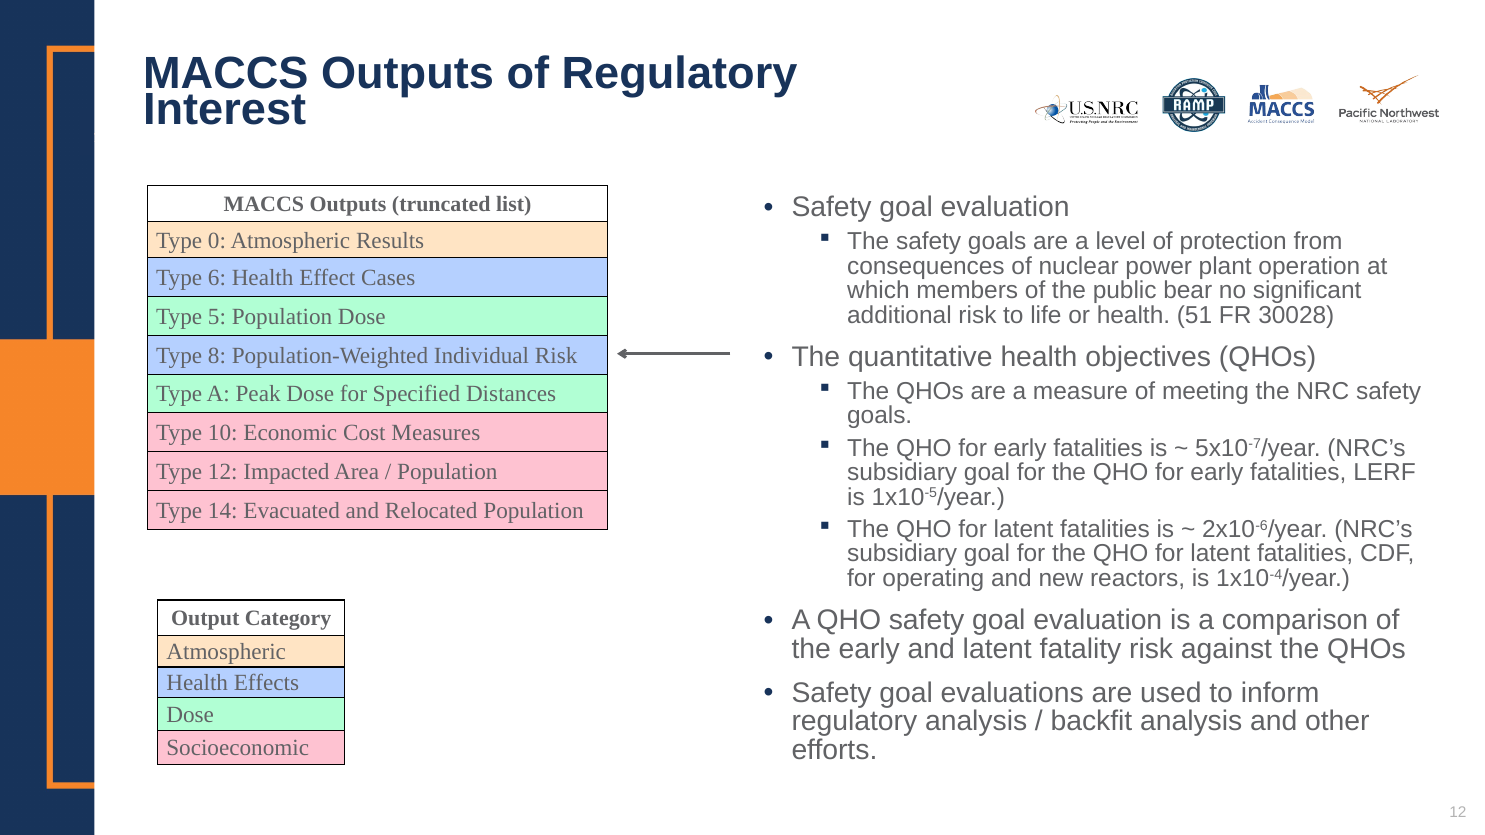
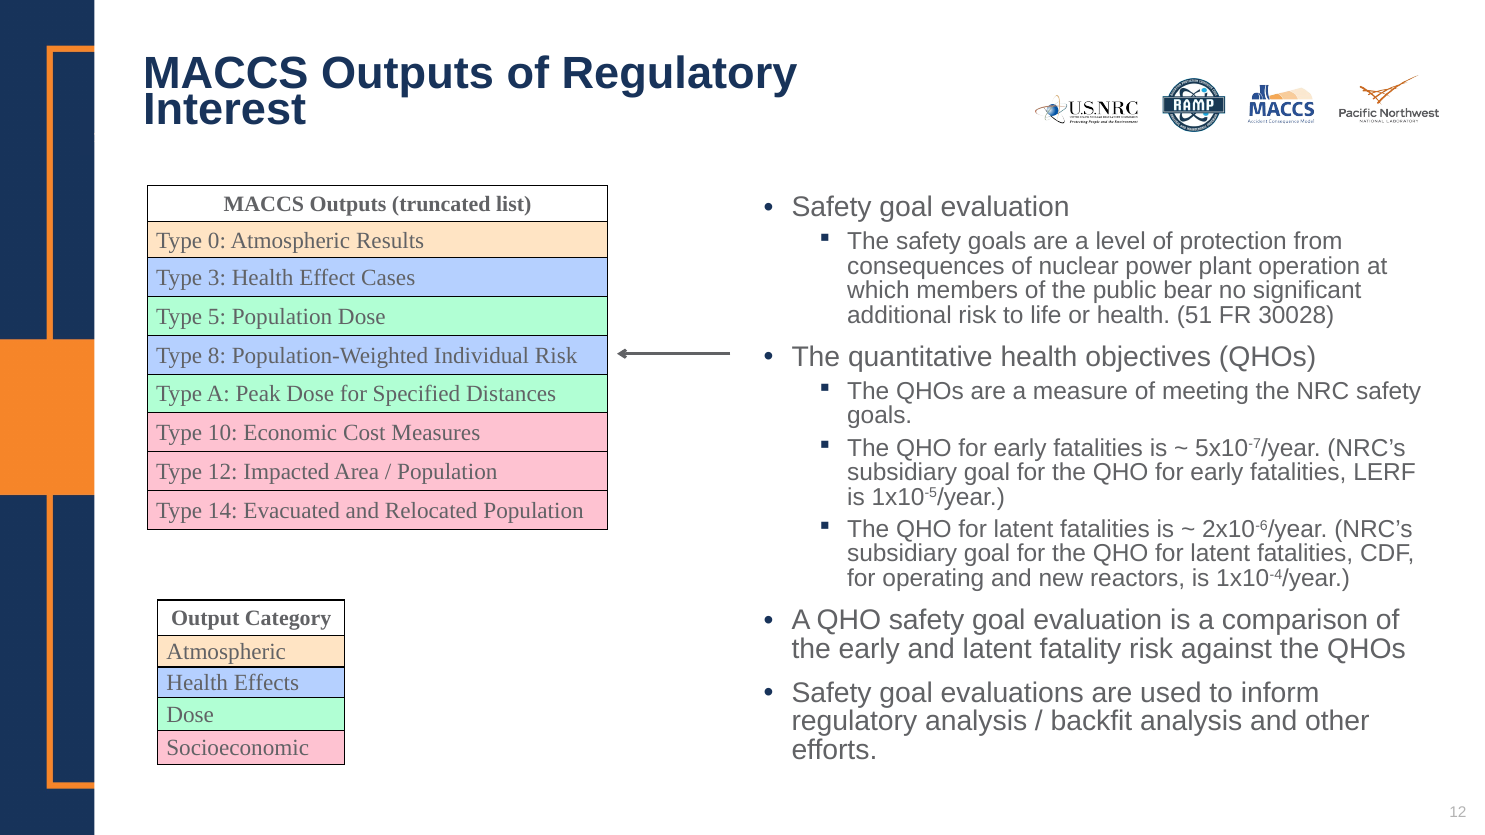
6: 6 -> 3 (217, 278)
